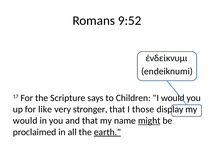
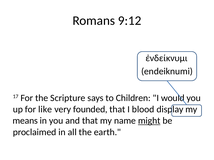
9:52: 9:52 -> 9:12 (130, 21)
stronger: stronger -> founded (90, 110)
those: those -> blood (143, 110)
would: would -> means (25, 121)
earth underline: present -> none (107, 132)
